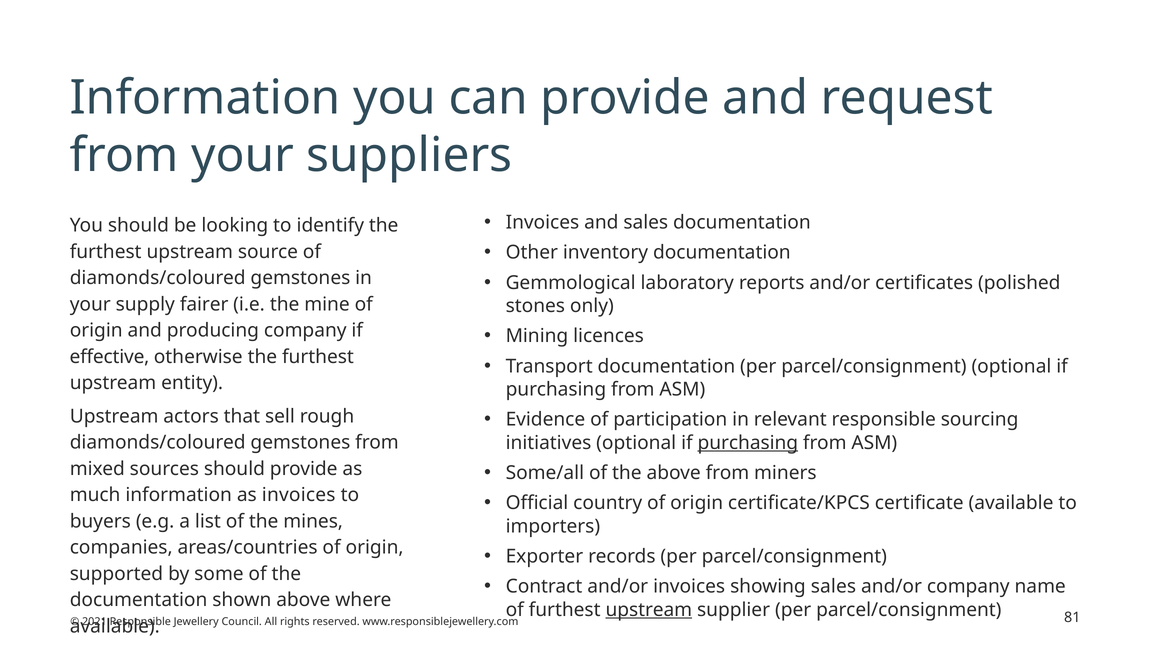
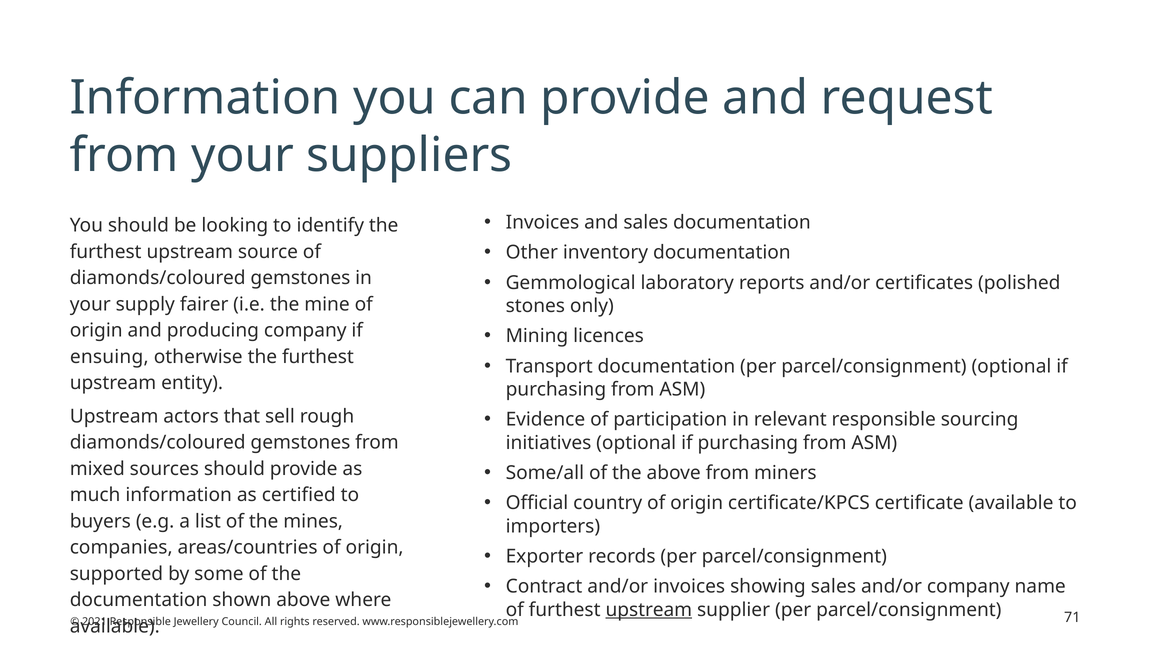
effective: effective -> ensuing (109, 356)
purchasing underline: present -> none (748, 442)
as invoices: invoices -> certified (299, 495)
81: 81 -> 71 (1072, 617)
